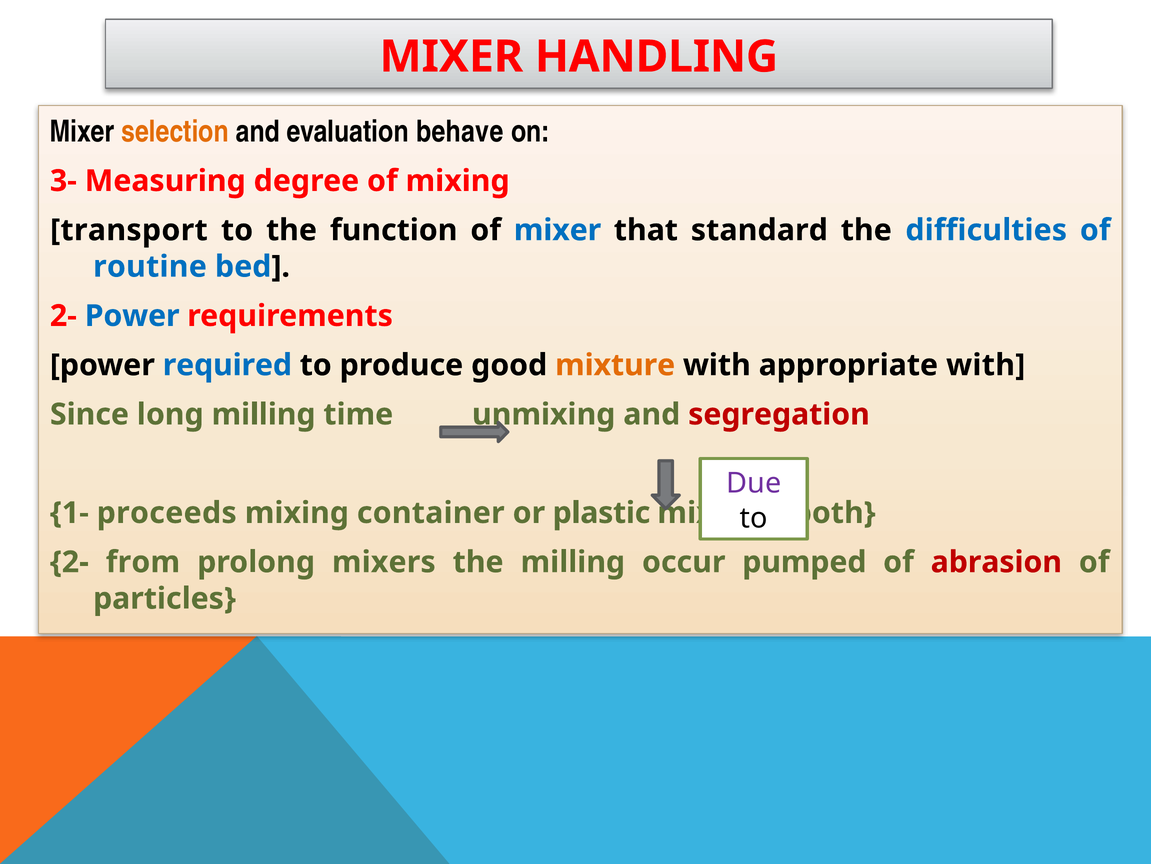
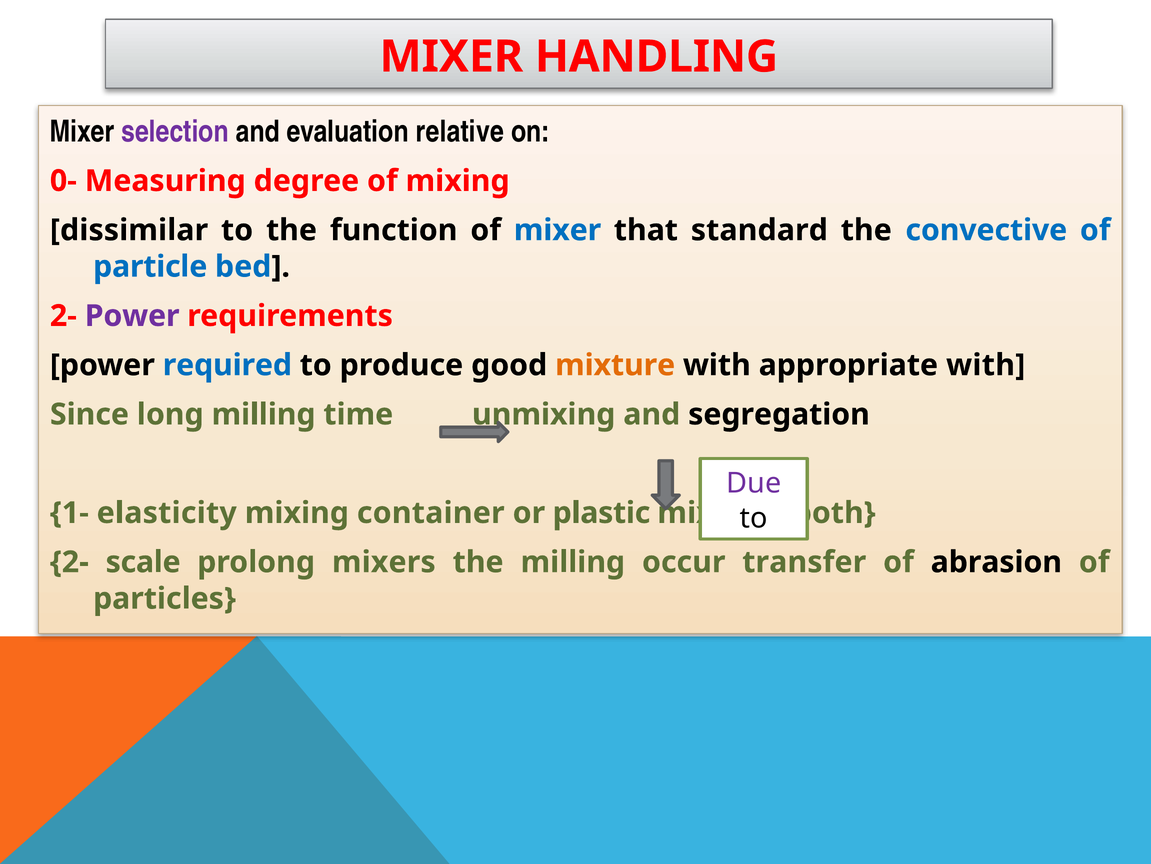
selection colour: orange -> purple (175, 132)
behave: behave -> relative (460, 132)
3-: 3- -> 0- (63, 181)
transport: transport -> dissimilar (129, 230)
difficulties: difficulties -> convective (986, 230)
routine: routine -> particle (150, 266)
Power colour: blue -> purple (132, 316)
segregation colour: red -> black (779, 414)
proceeds: proceeds -> elasticity (167, 513)
from: from -> scale (143, 562)
pumped: pumped -> transfer (804, 562)
abrasion colour: red -> black (996, 562)
